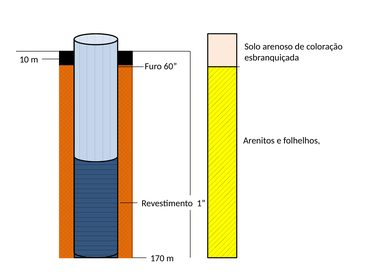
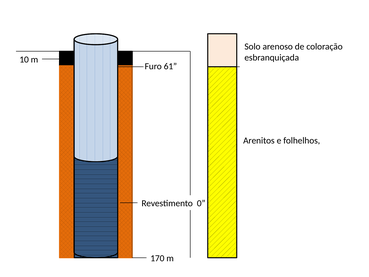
60: 60 -> 61 (170, 66)
1: 1 -> 0 (201, 203)
